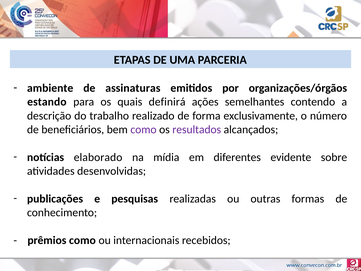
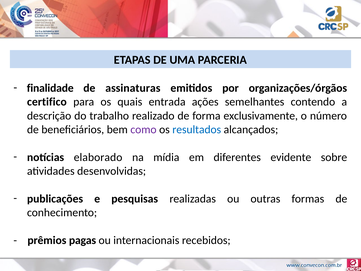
ambiente: ambiente -> finalidade (50, 88)
estando: estando -> certifico (47, 102)
definirá: definirá -> entrada (167, 102)
resultados colour: purple -> blue (197, 129)
prêmios como: como -> pagas (83, 240)
